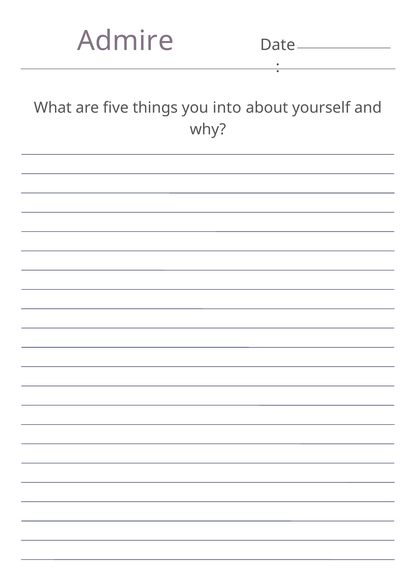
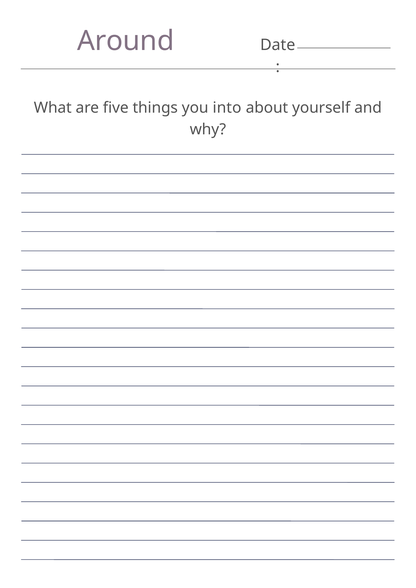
Admire: Admire -> Around (126, 41)
